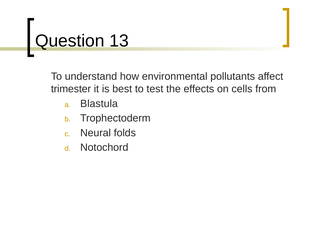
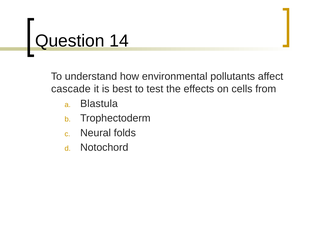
13: 13 -> 14 (119, 41)
trimester: trimester -> cascade (71, 89)
